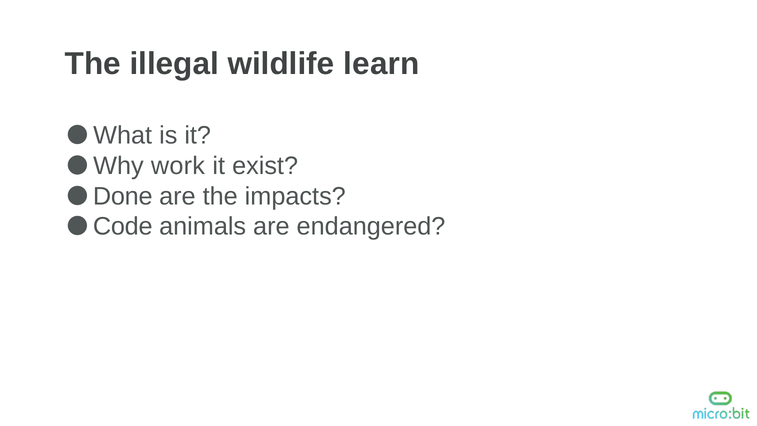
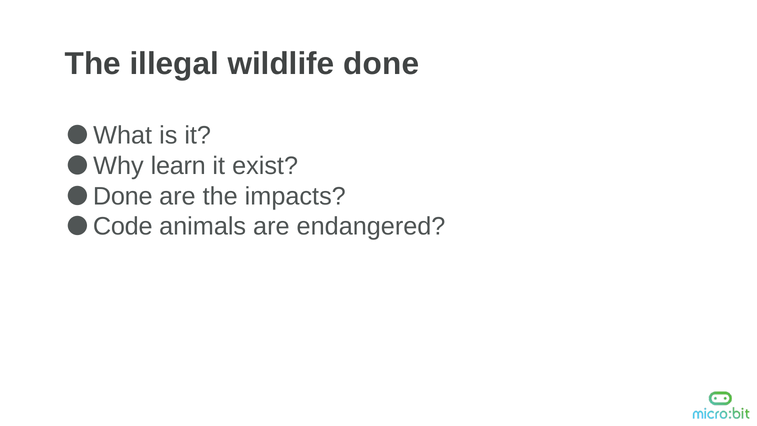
wildlife learn: learn -> done (381, 64)
work: work -> learn (178, 166)
